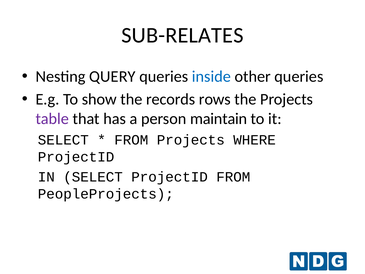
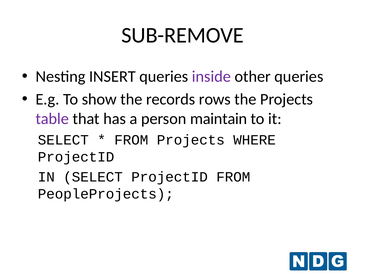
SUB-RELATES: SUB-RELATES -> SUB-REMOVE (183, 35)
QUERY: QUERY -> INSERT (112, 77)
inside colour: blue -> purple (211, 77)
